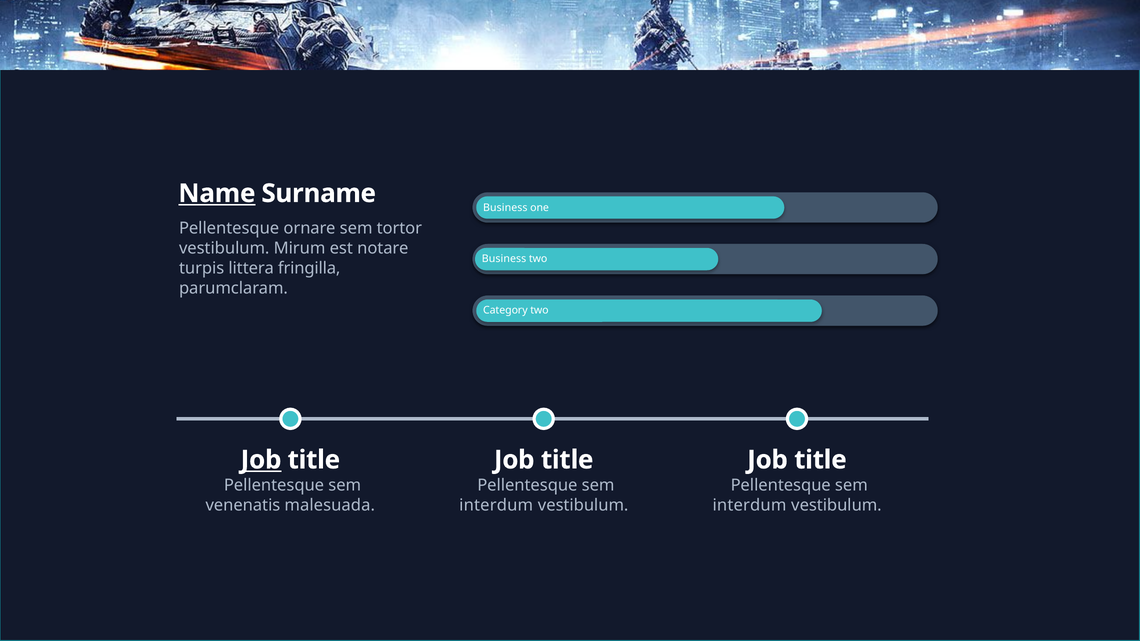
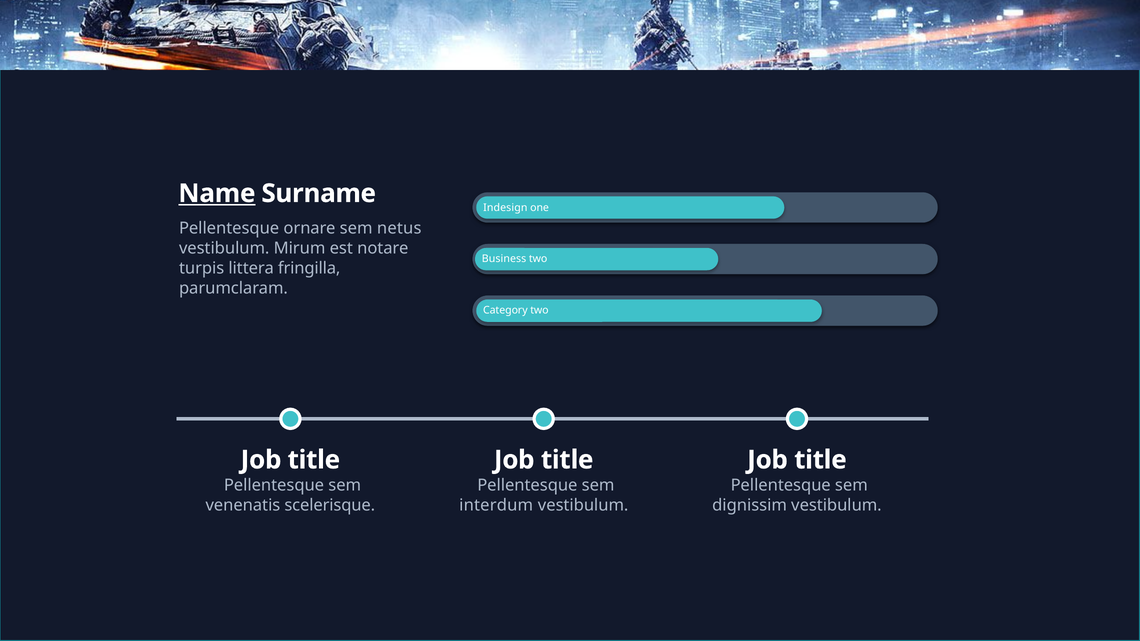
Business: Business -> Indesign (505, 208)
tortor: tortor -> netus (399, 228)
Job underline: present -> none (261, 460)
malesuada: malesuada -> scelerisque (330, 506)
interdum: interdum -> dignissim (750, 506)
